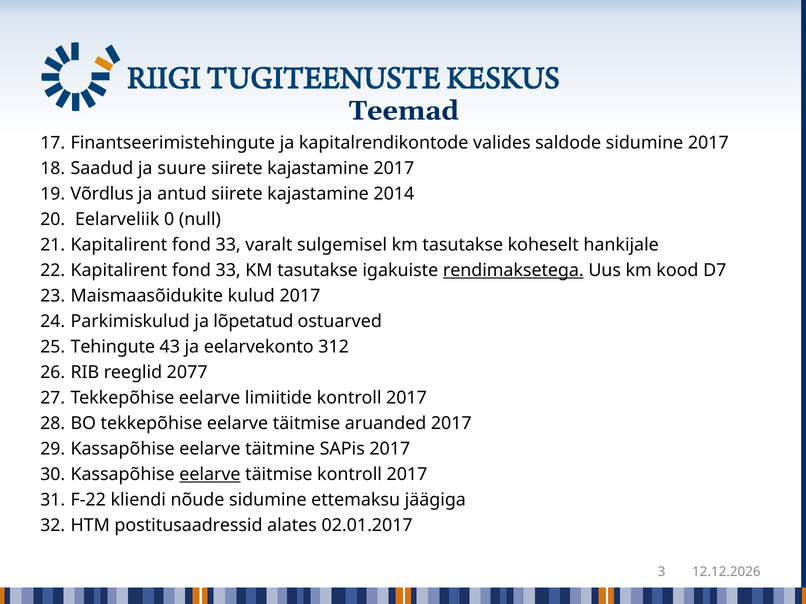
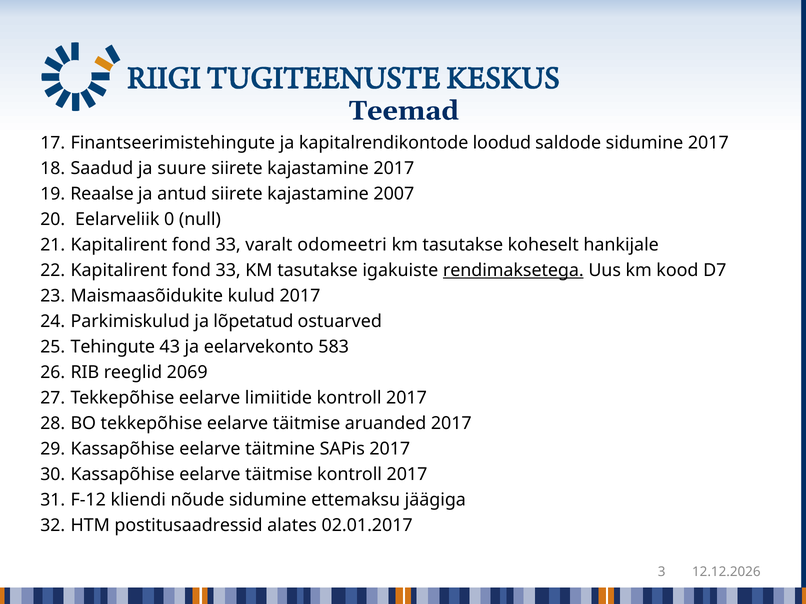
valides: valides -> loodud (502, 143)
Võrdlus: Võrdlus -> Reaalse (102, 194)
2014: 2014 -> 2007 (394, 194)
sulgemisel: sulgemisel -> odomeetri (342, 245)
312: 312 -> 583 (334, 347)
2077: 2077 -> 2069 (187, 372)
eelarve underline: present -> none (210, 475)
F-22: F-22 -> F-12 (88, 500)
